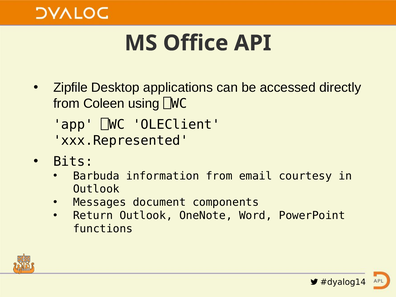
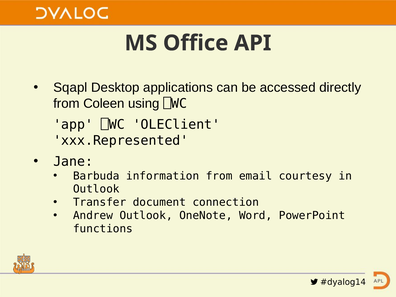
Zipfile: Zipfile -> Sqapl (70, 88)
Bits: Bits -> Jane (73, 162)
Messages: Messages -> Transfer (100, 202)
components: components -> connection (226, 202)
Return: Return -> Andrew (93, 216)
